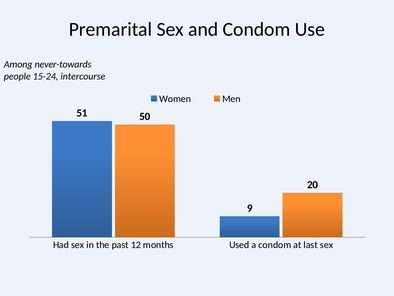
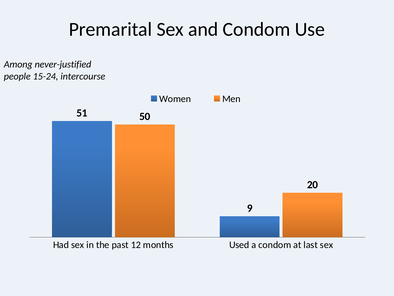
never-towards: never-towards -> never-justified (63, 64)
